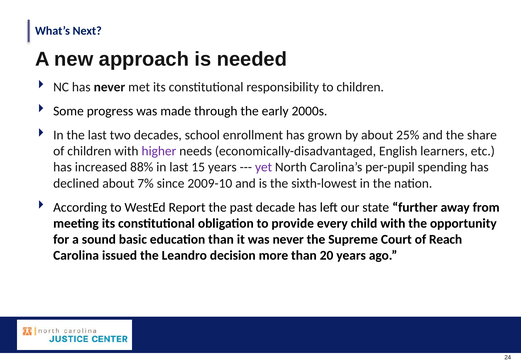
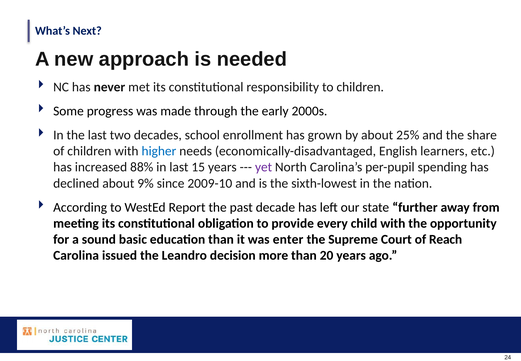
higher colour: purple -> blue (159, 151)
7%: 7% -> 9% (146, 183)
was never: never -> enter (288, 239)
